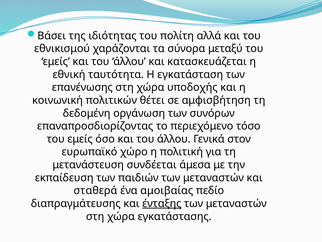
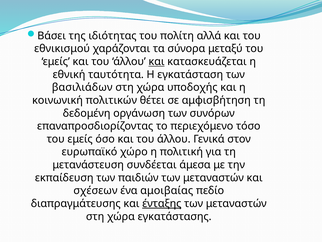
και underline: none -> present (157, 61)
επανένωσης: επανένωσης -> βασιλιάδων (82, 87)
σταθερά: σταθερά -> σχέσεων (95, 190)
